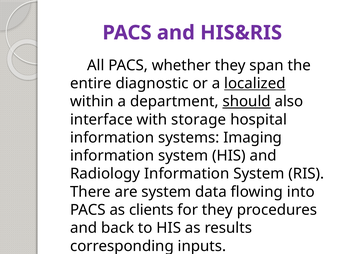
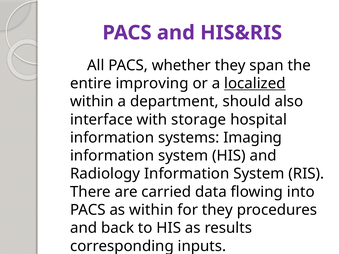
diagnostic: diagnostic -> improving (152, 84)
should underline: present -> none (247, 102)
are system: system -> carried (166, 192)
as clients: clients -> within (151, 210)
